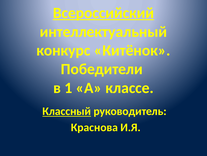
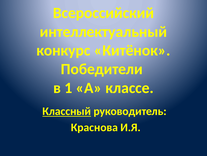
Всероссийский underline: present -> none (103, 13)
